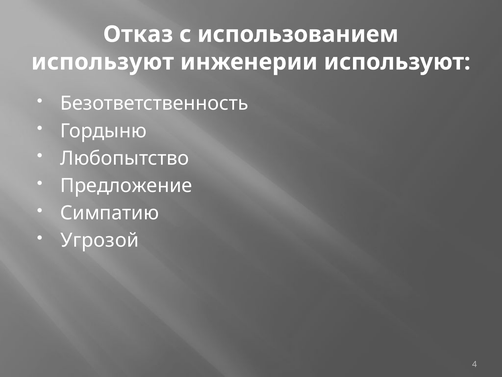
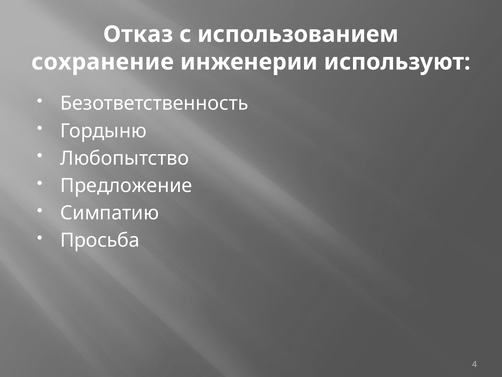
используют: используют -> сохранение (103, 62)
Угрозой: Угрозой -> Просьба (100, 240)
